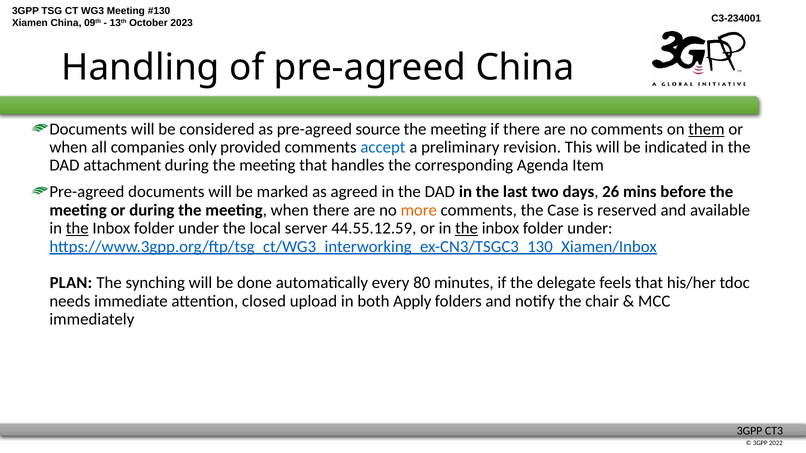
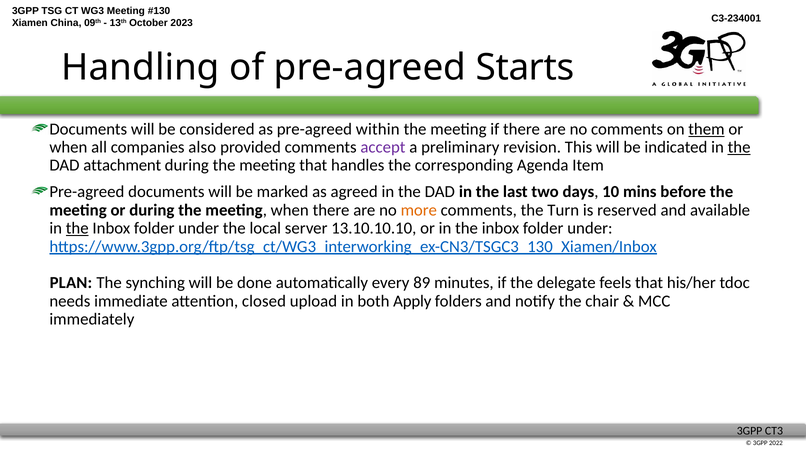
pre-agreed China: China -> Starts (525, 68)
source: source -> within (378, 129)
only: only -> also (202, 147)
accept colour: blue -> purple (383, 147)
the underline: none -> present (739, 147)
26: 26 -> 10 (611, 192)
Case: Case -> Turn (563, 210)
44.55.12.59: 44.55.12.59 -> 13.10.10.10 (374, 228)
the underline: present -> none (467, 228)
80: 80 -> 89 (422, 283)
